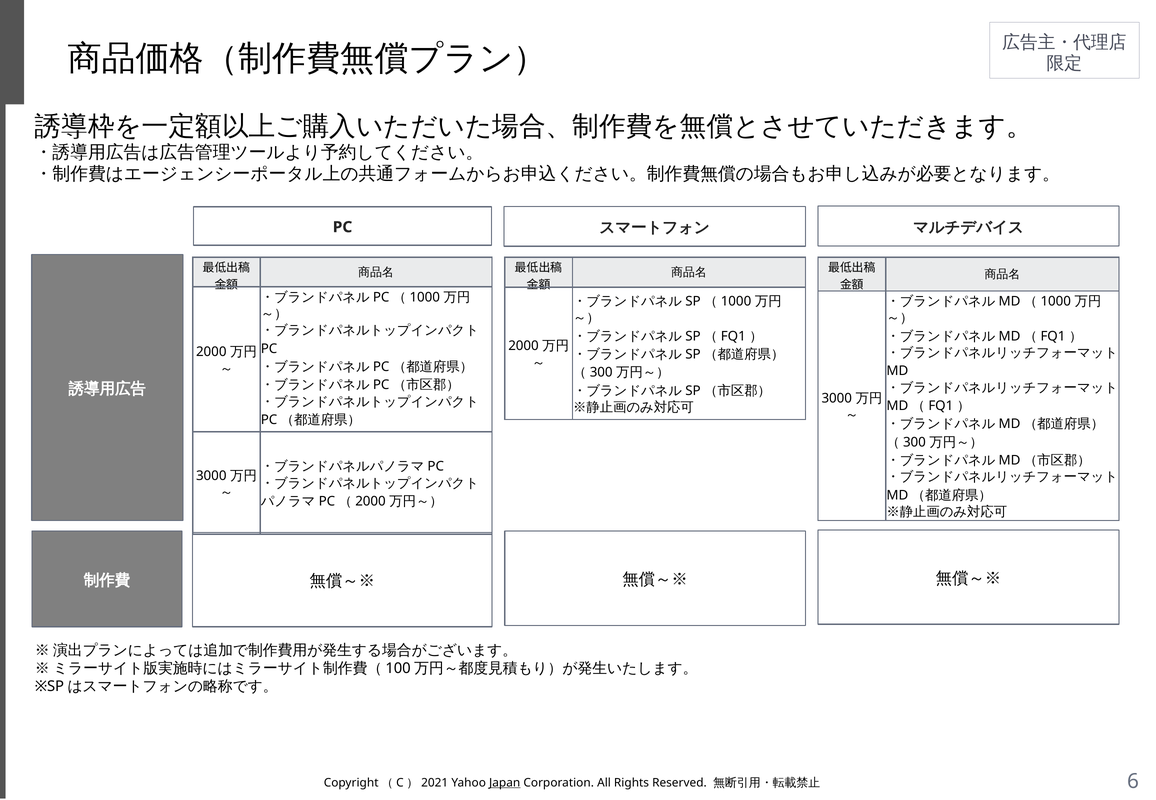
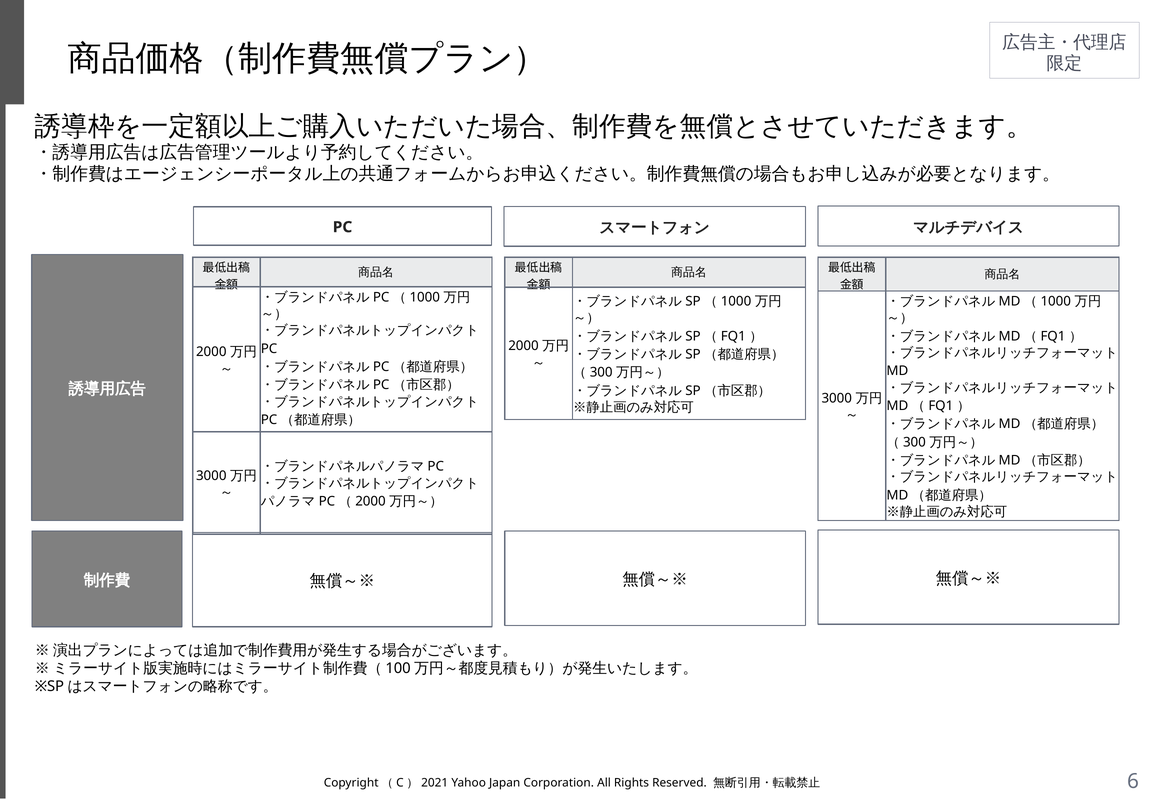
Japan underline: present -> none (505, 783)
